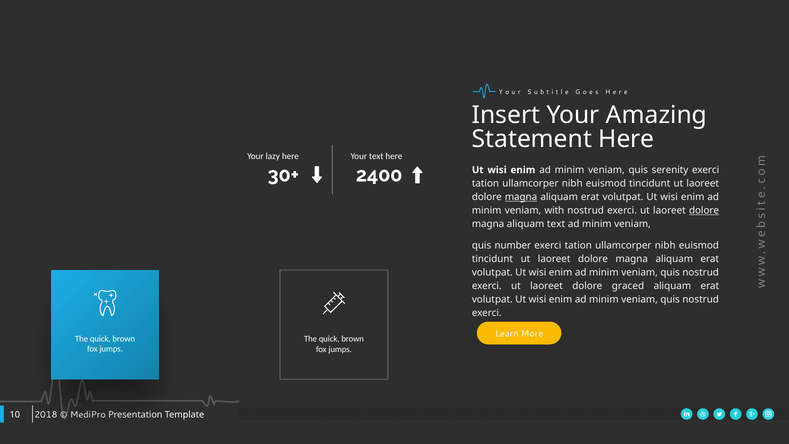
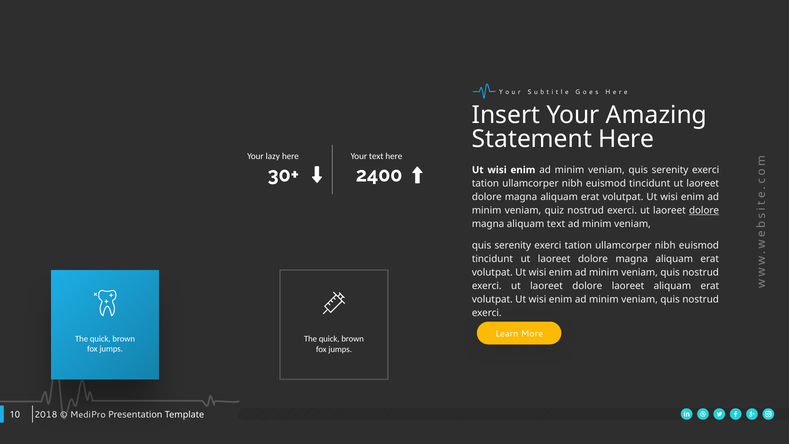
magna underline: present -> none (521, 197)
with: with -> quiz (554, 210)
number: number -> serenity (513, 246)
dolore graced: graced -> laoreet (628, 286)
